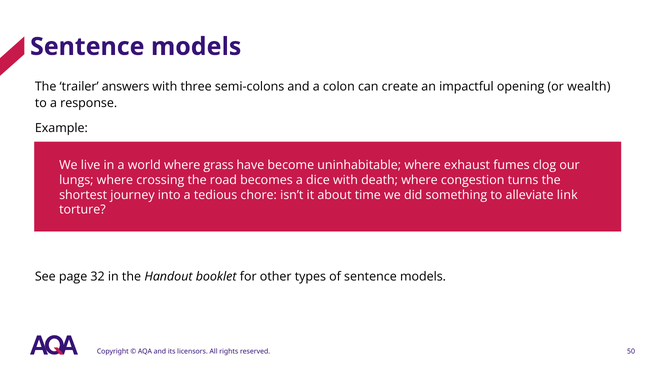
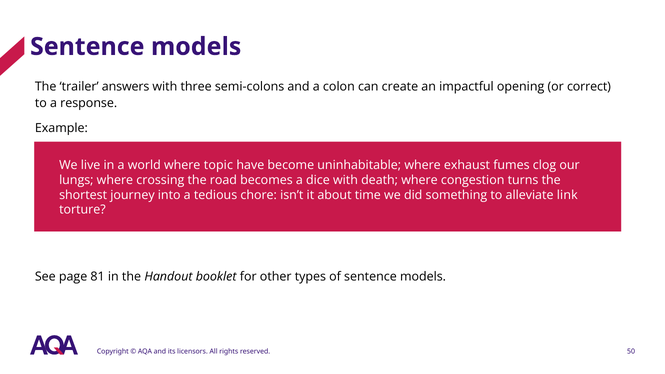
wealth: wealth -> correct (589, 87)
grass: grass -> topic (218, 165)
32: 32 -> 81 (98, 277)
